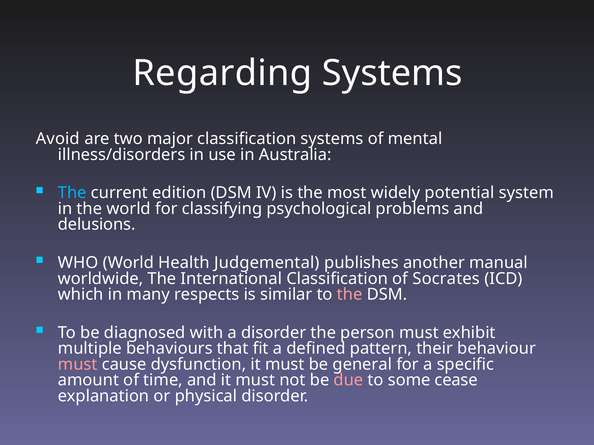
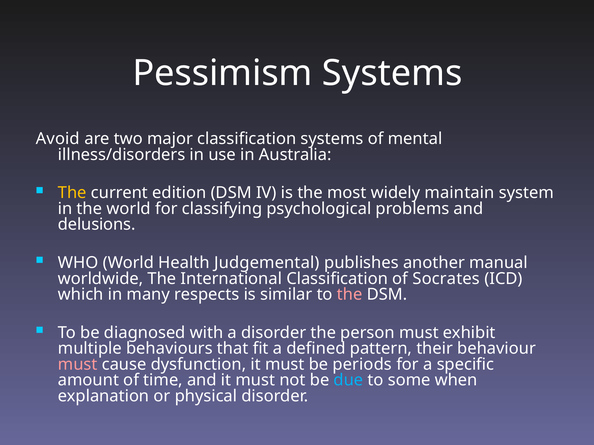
Regarding: Regarding -> Pessimism (222, 73)
The colour: light blue -> yellow (72, 193)
potential: potential -> maintain (460, 193)
general: general -> periods (362, 365)
due colour: pink -> light blue (348, 381)
cease: cease -> when (456, 381)
